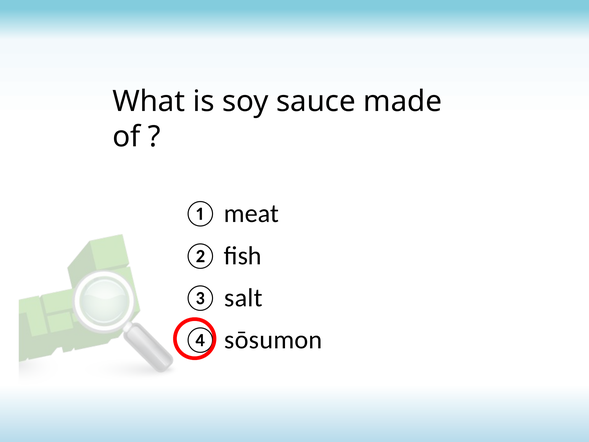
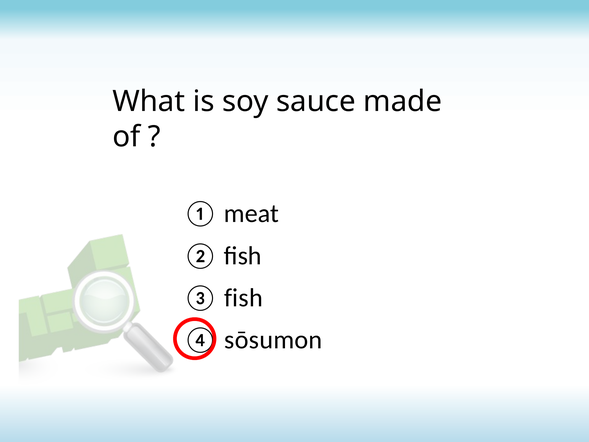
③ salt: salt -> fish (243, 298)
